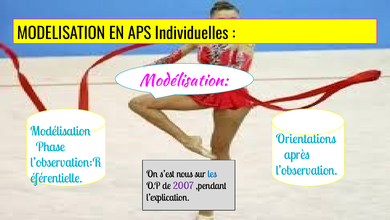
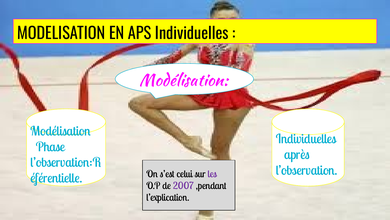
Orientations: Orientations -> Individuelles (306, 139)
nous: nous -> celui (185, 174)
les colour: blue -> purple (212, 174)
